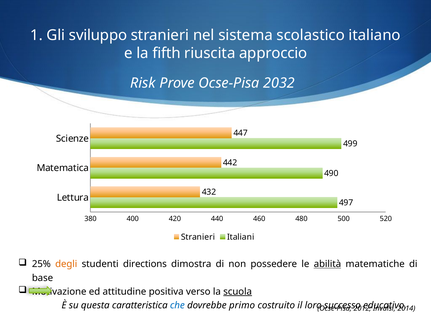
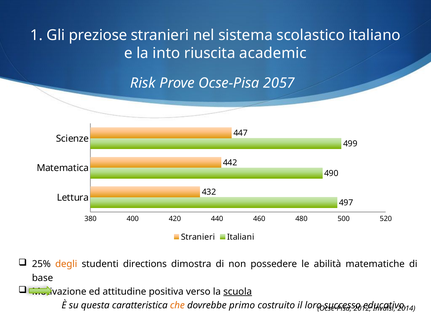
sviluppo: sviluppo -> preziose (98, 35)
fifth: fifth -> into (166, 53)
approccio: approccio -> academic (273, 53)
2032: 2032 -> 2057 (279, 83)
abilità underline: present -> none (327, 264)
che colour: blue -> orange (177, 306)
